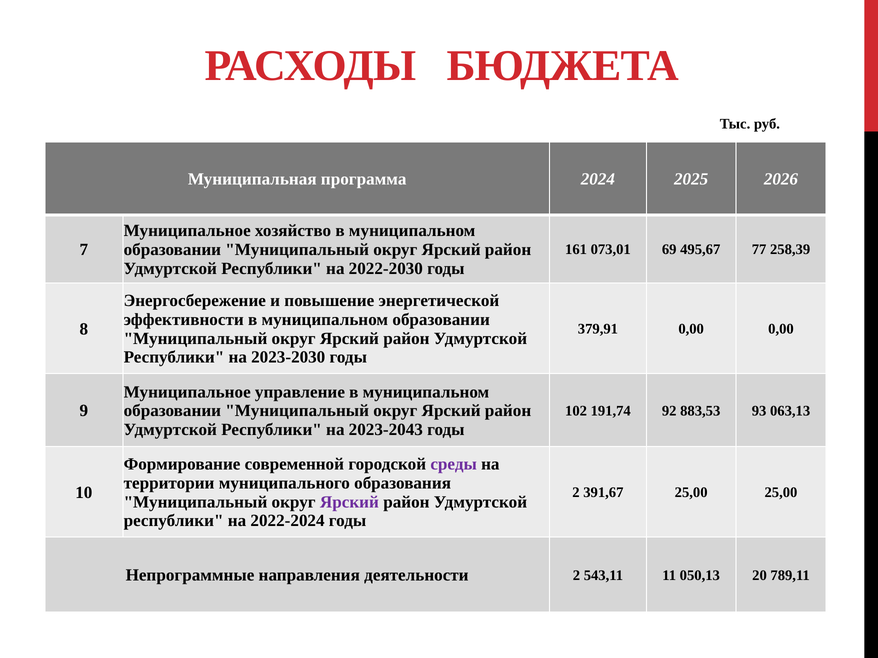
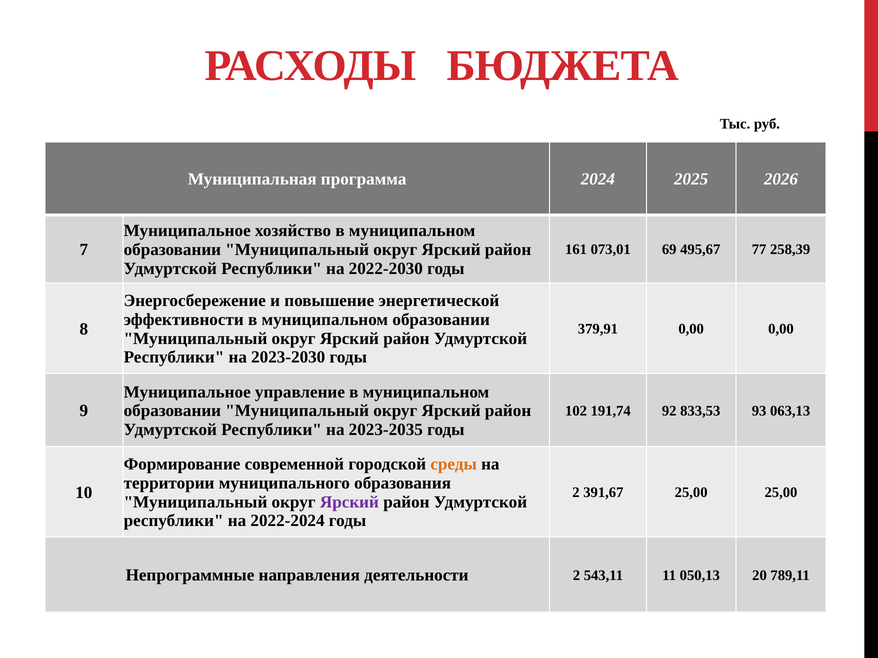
883,53: 883,53 -> 833,53 (700, 411)
2023-2043: 2023-2043 -> 2023-2035 (386, 430)
среды colour: purple -> orange (454, 465)
